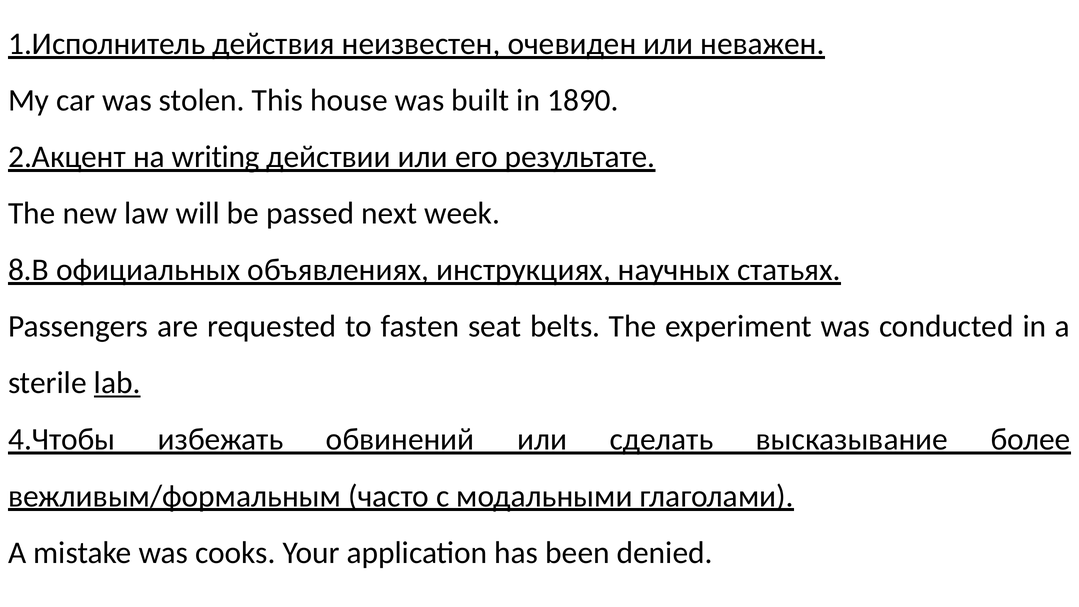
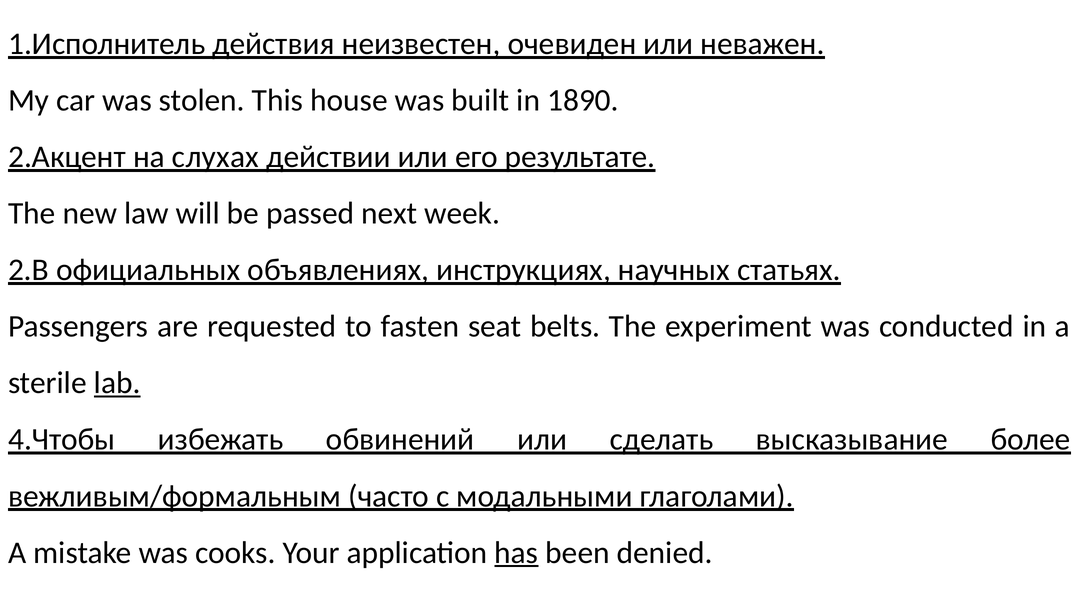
writing: writing -> слухах (216, 157)
8.В: 8.В -> 2.В (29, 270)
has underline: none -> present (516, 553)
